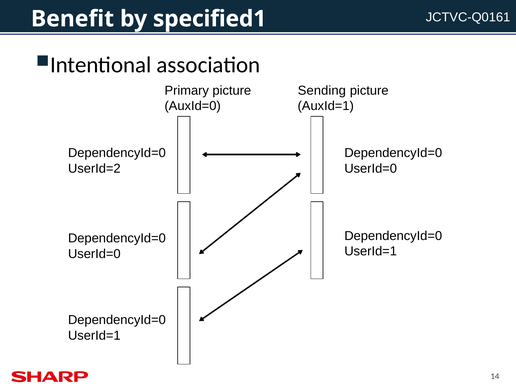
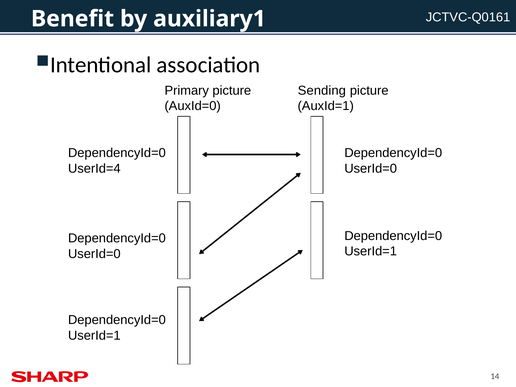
specified1: specified1 -> auxiliary1 (209, 19)
UserId=2: UserId=2 -> UserId=4 (94, 168)
